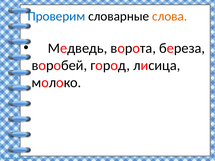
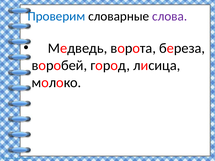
слова colour: orange -> purple (170, 16)
